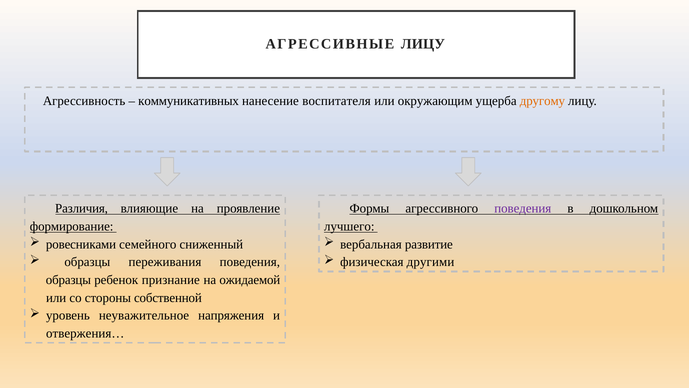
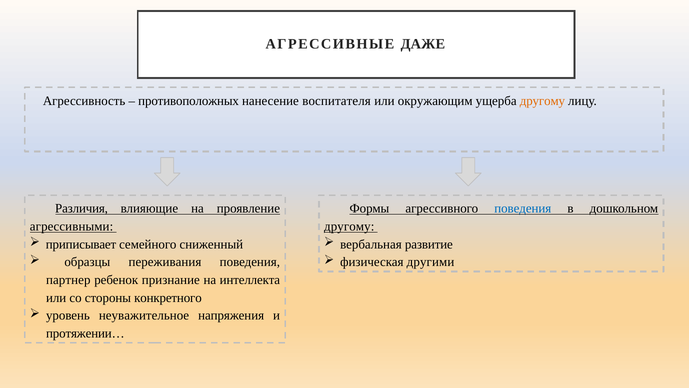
АГРЕССИВНЫЕ ЛИЦУ: ЛИЦУ -> ДАЖЕ (423, 44)
коммуникативных: коммуникативных -> противоположных (189, 101)
поведения colour: purple -> blue (523, 208)
формирование: формирование -> агрессивными (72, 226)
лучшего: лучшего -> другому (349, 226)
ровесниками: ровесниками -> приписывает (81, 244)
образцы: образцы -> партнер (68, 280)
ожидаемой: ожидаемой -> интеллекта (250, 280)
собственной: собственной -> конкретного (168, 297)
отвержения…: отвержения… -> протяжении… (85, 333)
